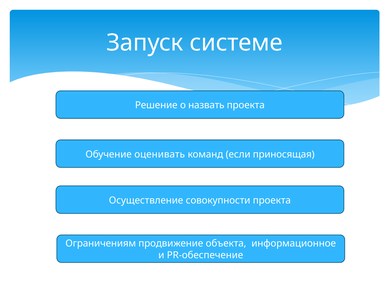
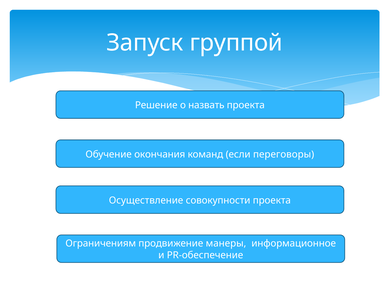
системе: системе -> группой (236, 43)
оценивать: оценивать -> окончания (160, 154)
приносящая: приносящая -> переговоры (284, 154)
объекта: объекта -> манеры (226, 243)
